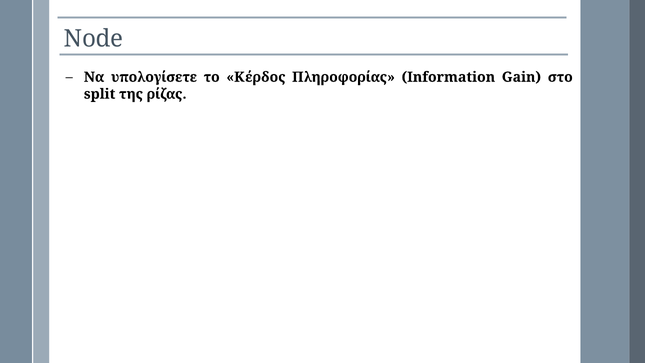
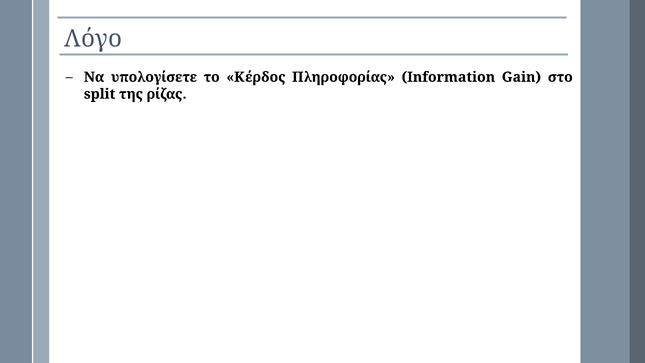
Node: Node -> Λόγο (93, 39)
